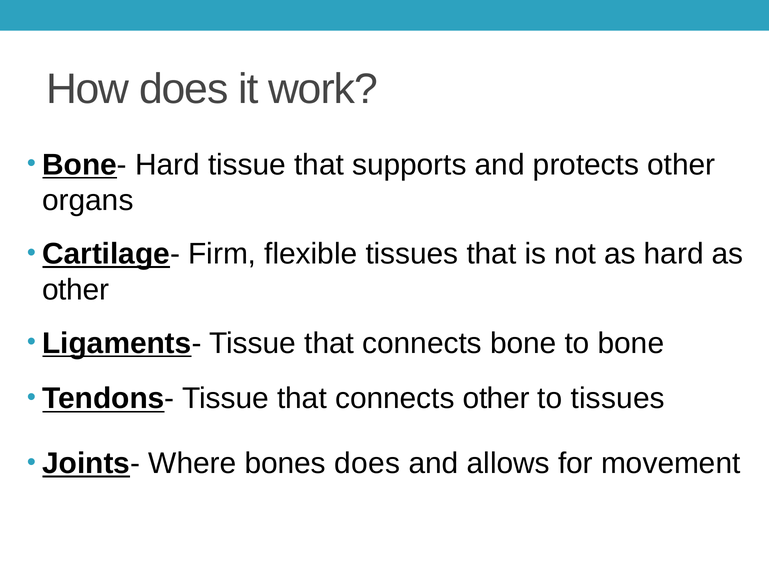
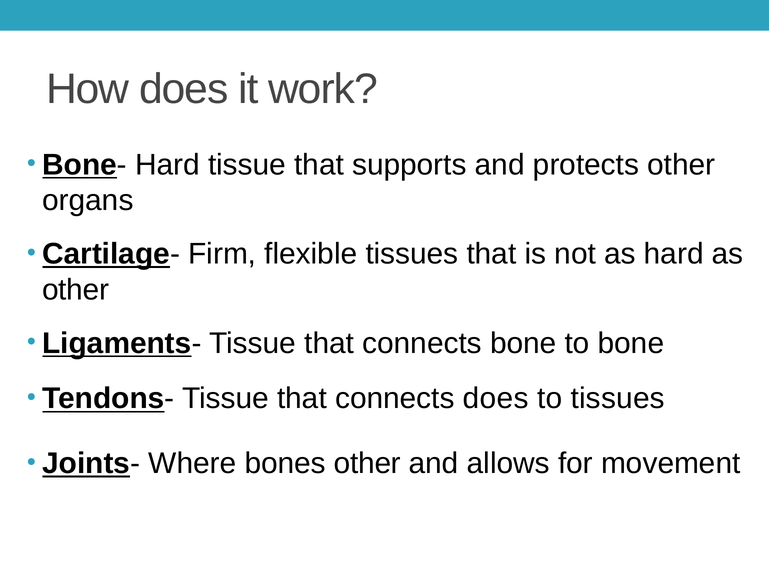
connects other: other -> does (496, 399)
bones does: does -> other (367, 464)
